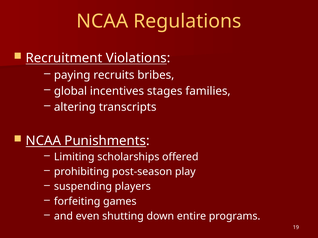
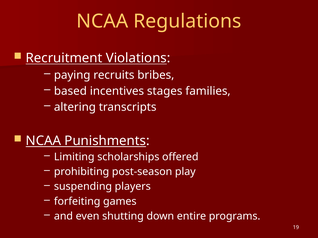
global: global -> based (70, 91)
